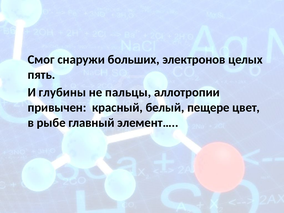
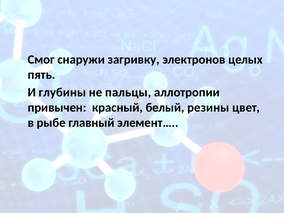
больших: больших -> загривку (134, 60)
пещере: пещере -> резины (208, 108)
